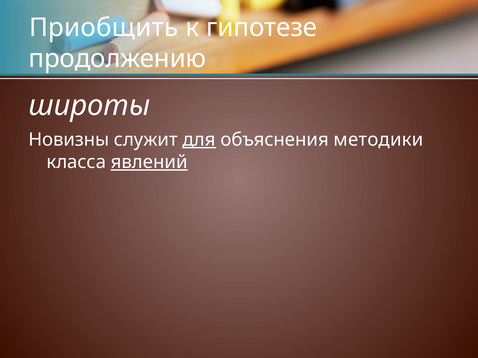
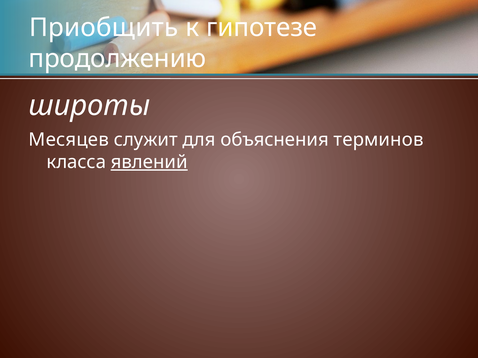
Новизны: Новизны -> Месяцев (69, 140)
для underline: present -> none (199, 140)
методики: методики -> терминов (379, 140)
